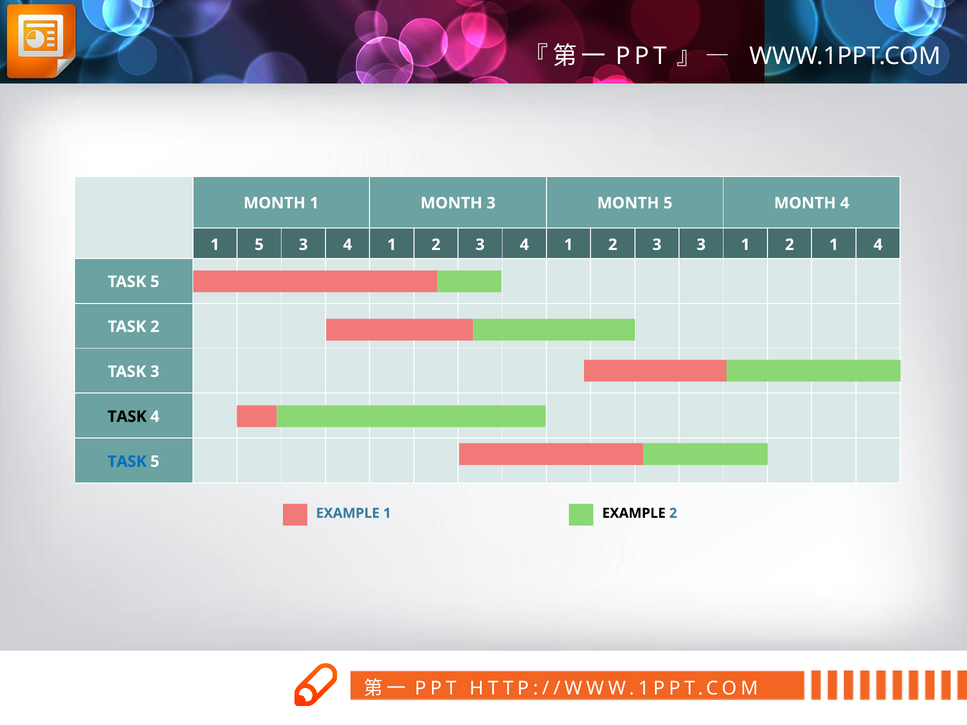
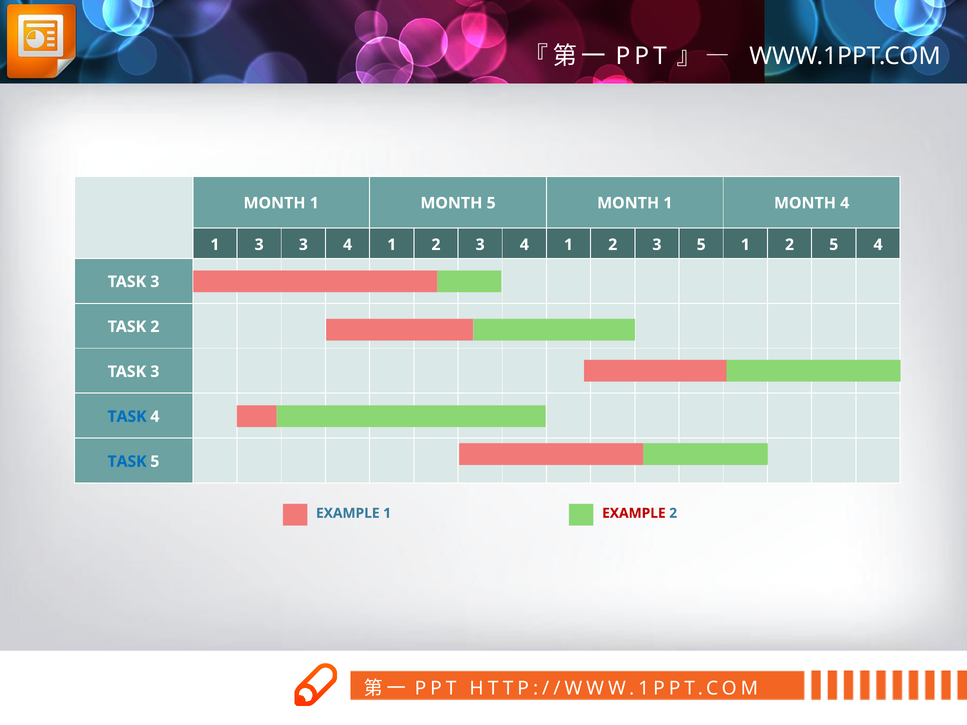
MONTH 3: 3 -> 5 (491, 203)
5: 5 -> 1 (668, 203)
1 5: 5 -> 3 (259, 245)
3 3: 3 -> 5 (701, 245)
2 1: 1 -> 5 (834, 245)
5: 5 -> 3 (155, 282)
TASK colour: black -> blue (127, 417)
EXAMPLE colour: black -> red (634, 513)
